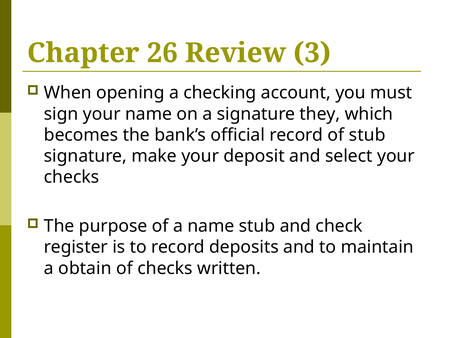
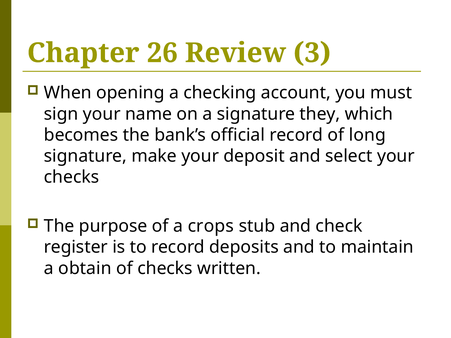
of stub: stub -> long (367, 135)
a name: name -> crops (211, 226)
